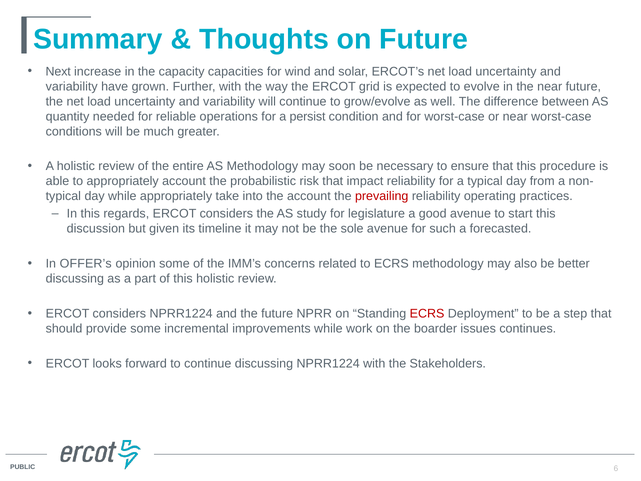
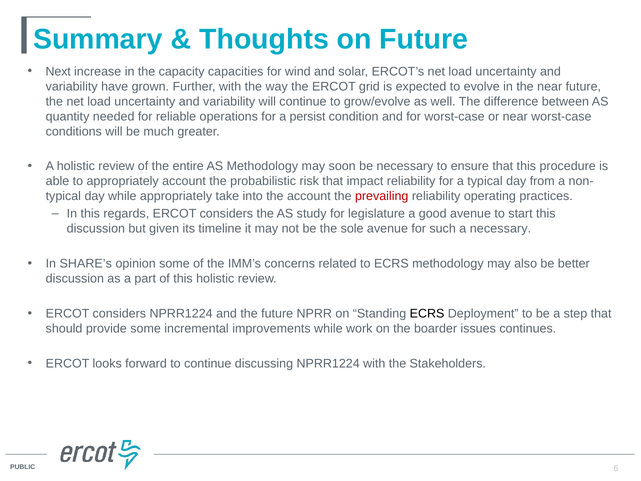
a forecasted: forecasted -> necessary (501, 229)
OFFER’s: OFFER’s -> SHARE’s (86, 264)
discussing: discussing -> discussion (75, 279)
ECRS colour: red -> black (427, 313)
